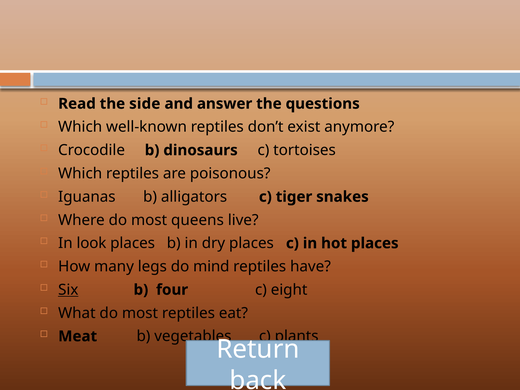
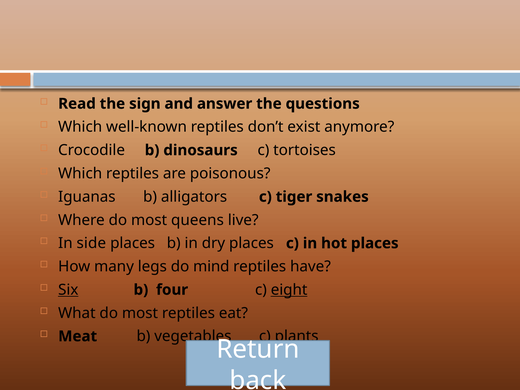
side: side -> sign (145, 104)
look: look -> side (91, 243)
eight underline: none -> present (289, 290)
